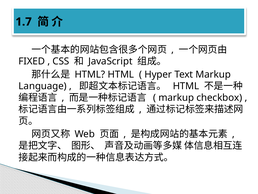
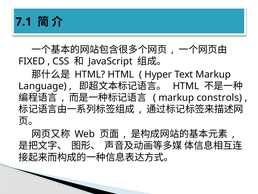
1.7: 1.7 -> 7.1 (24, 22)
checkbox: checkbox -> constrols (219, 97)
